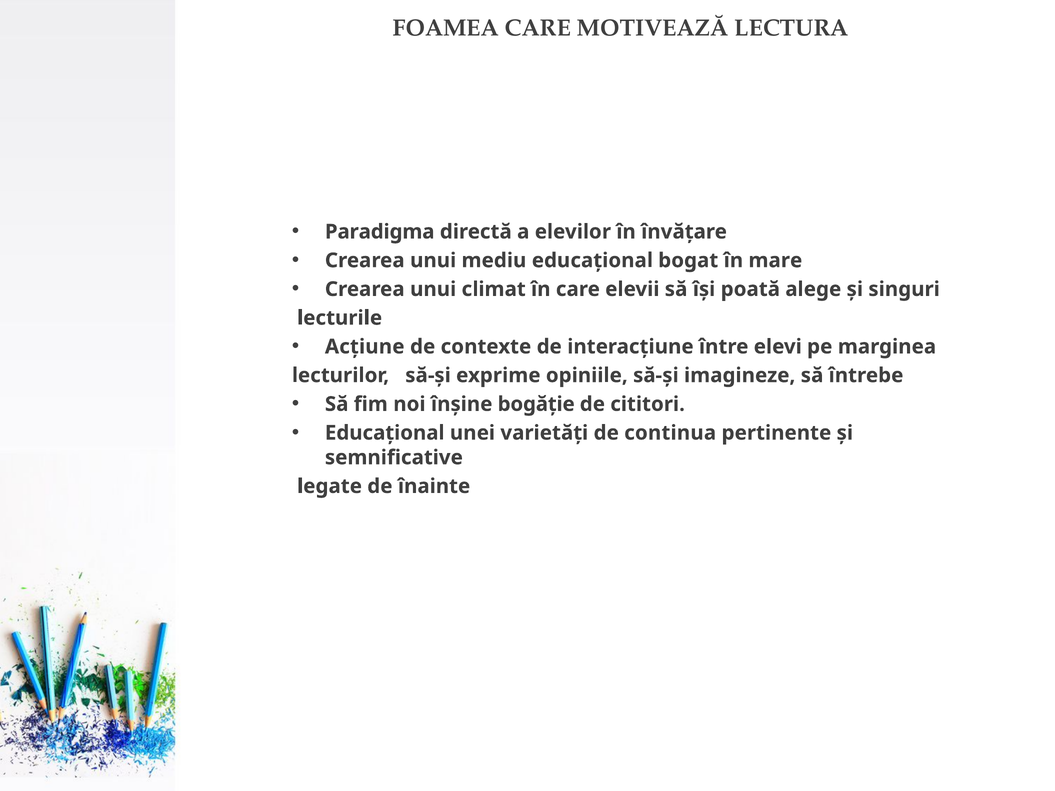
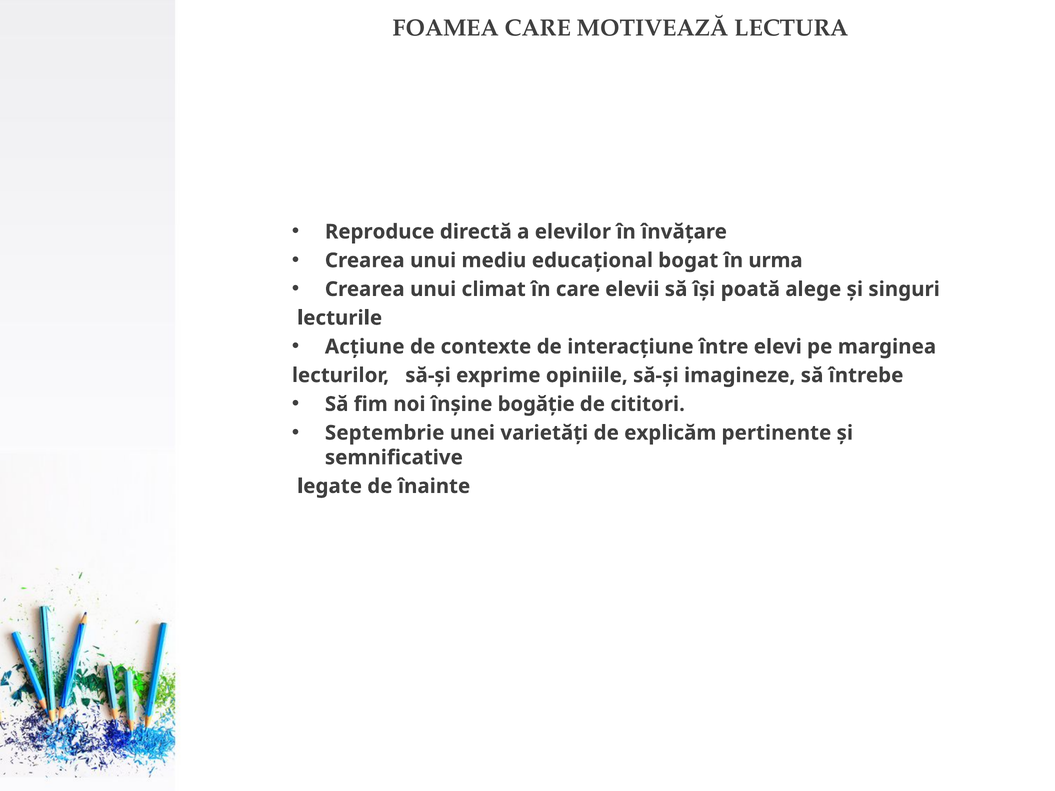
Paradigma: Paradigma -> Reproduce (380, 232)
mare: mare -> urma (775, 261)
Educațional: Educațional -> Septembrie (385, 433)
continua: continua -> explicăm (670, 433)
